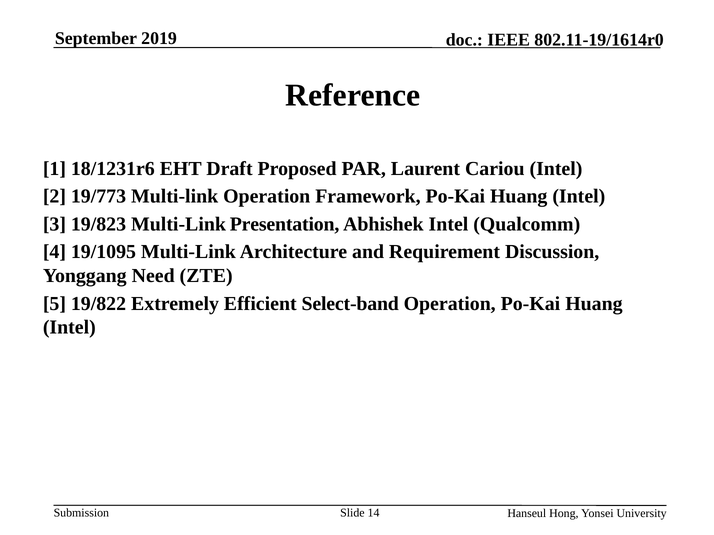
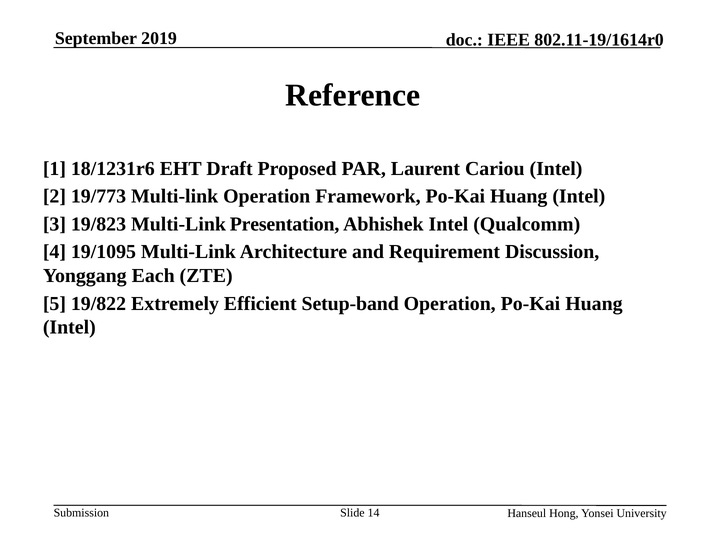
Need: Need -> Each (153, 276)
Select-band: Select-band -> Setup-band (350, 304)
